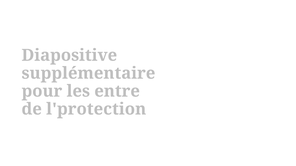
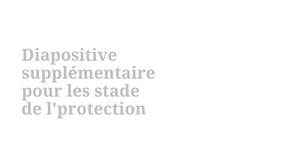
entre: entre -> stade (117, 91)
